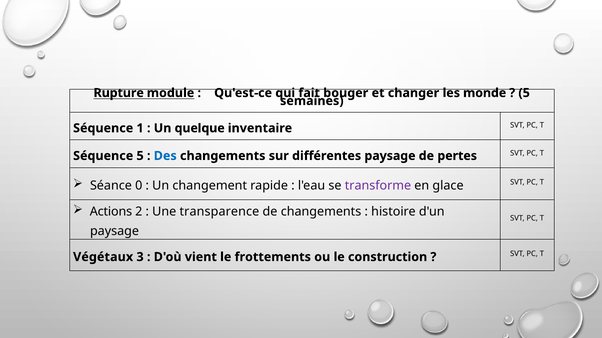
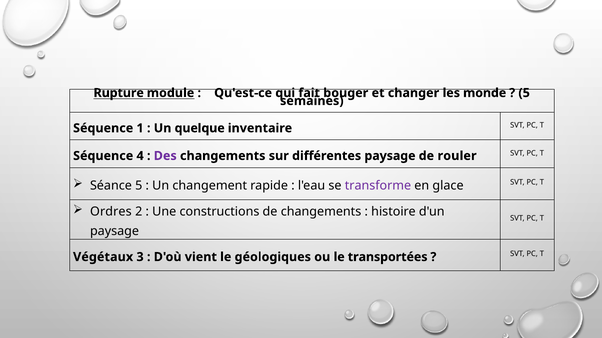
Séquence 5: 5 -> 4 (140, 156)
Des colour: blue -> purple (165, 156)
pertes: pertes -> rouler (457, 156)
Séance 0: 0 -> 5 (139, 186)
Actions: Actions -> Ordres (111, 212)
transparence: transparence -> constructions (219, 212)
frottements: frottements -> géologiques (273, 257)
construction: construction -> transportées (388, 257)
